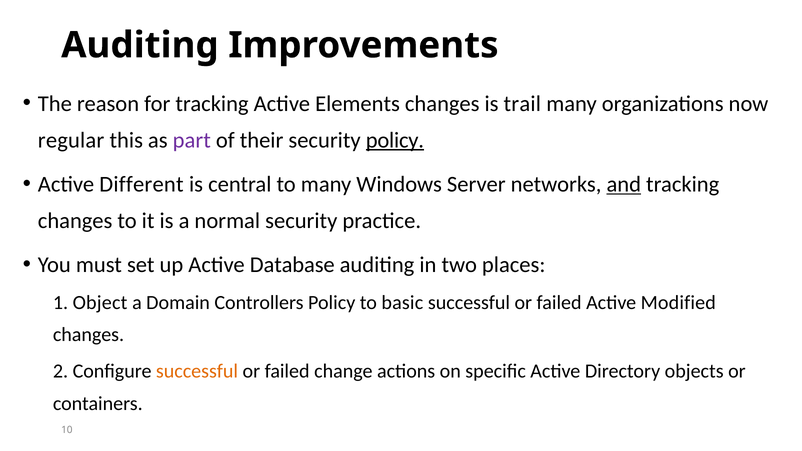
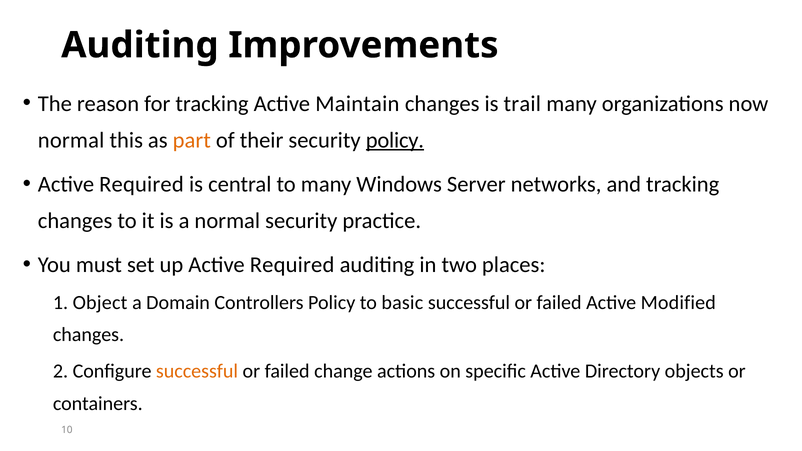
Elements: Elements -> Maintain (357, 104)
regular: regular -> normal (71, 140)
part colour: purple -> orange (192, 140)
Different: Different -> Required (141, 184)
and underline: present -> none (624, 184)
up Active Database: Database -> Required (292, 265)
